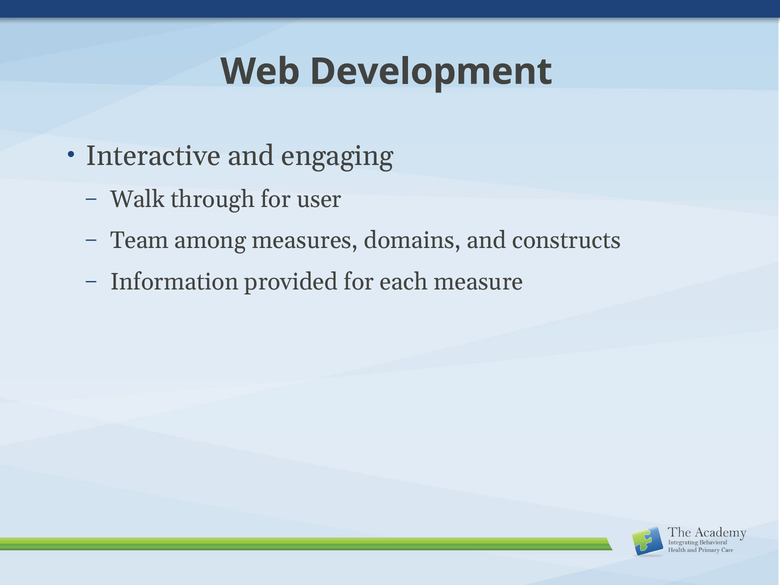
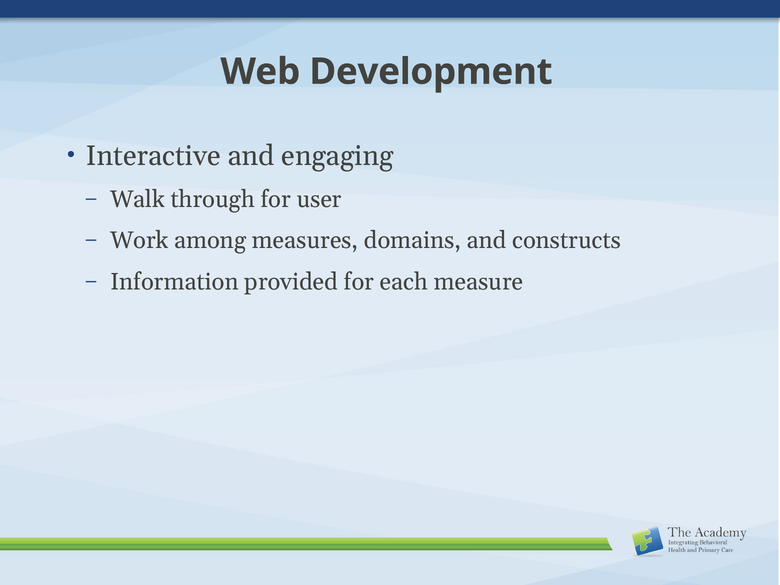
Team: Team -> Work (139, 240)
